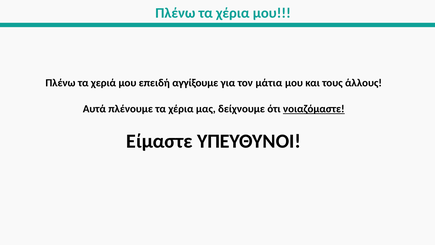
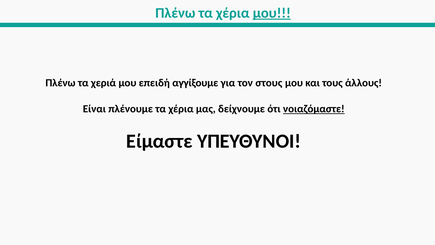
μου underline: none -> present (272, 13)
μάτια: μάτια -> στους (269, 83)
Αυτά: Αυτά -> Είναι (94, 109)
